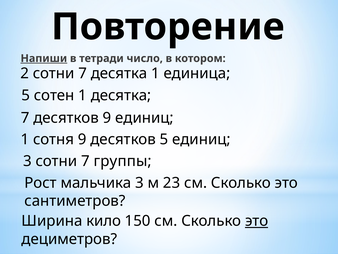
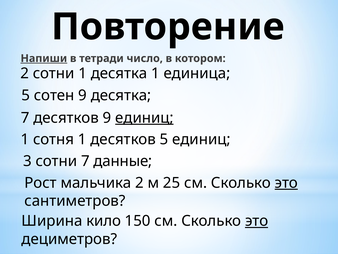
2 сотни 7: 7 -> 1 (83, 73)
сотен 1: 1 -> 9 (83, 95)
единиц underline: none -> present (144, 118)
сотня 9: 9 -> 1 (82, 139)
группы: группы -> данные (123, 161)
мальчика 3: 3 -> 2 (139, 182)
23: 23 -> 25 (172, 182)
это underline: none -> present (286, 182)
